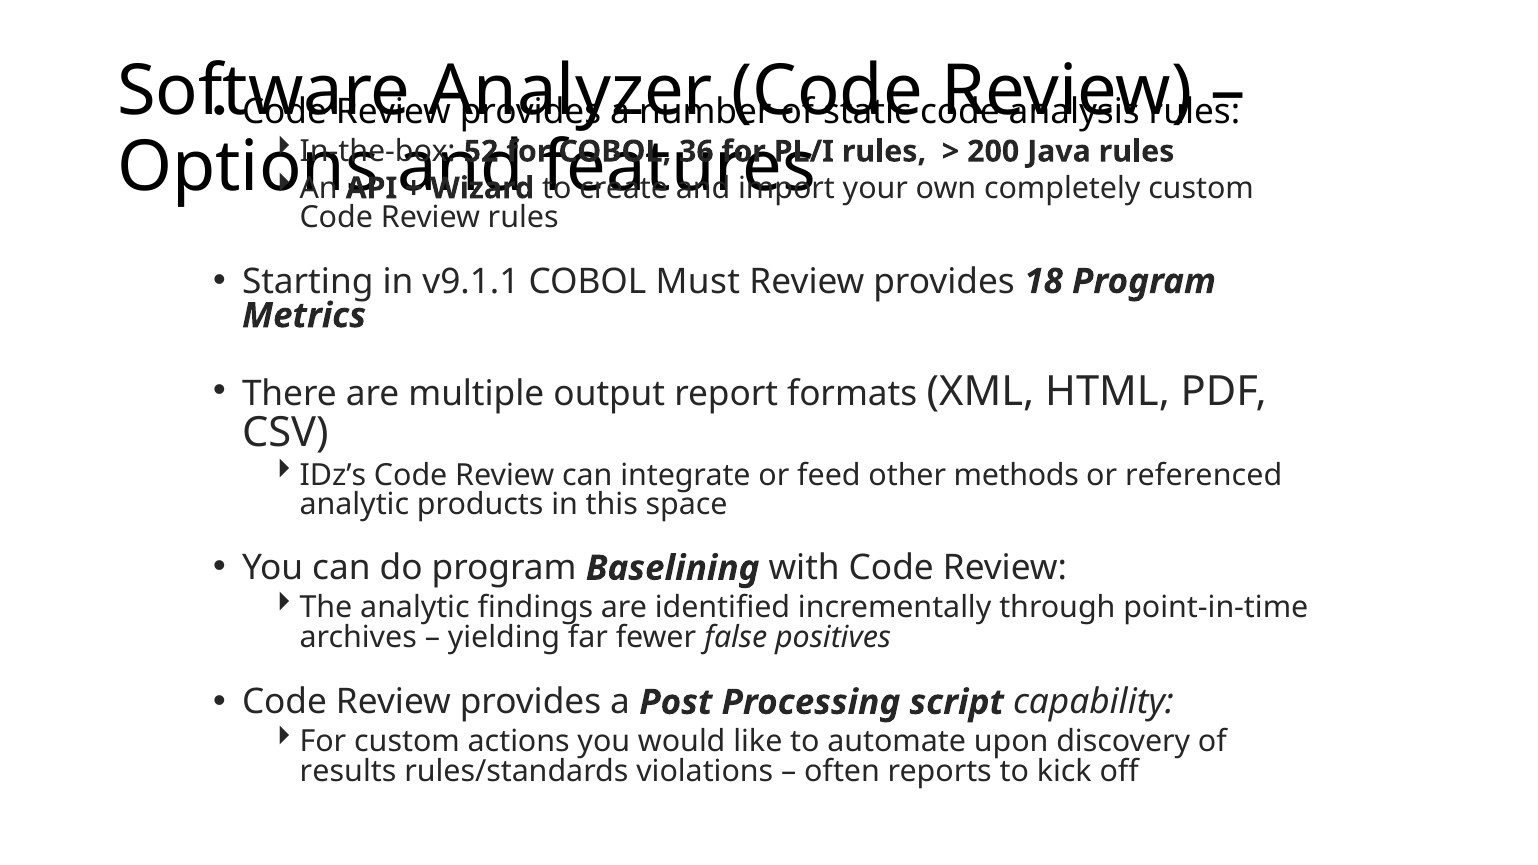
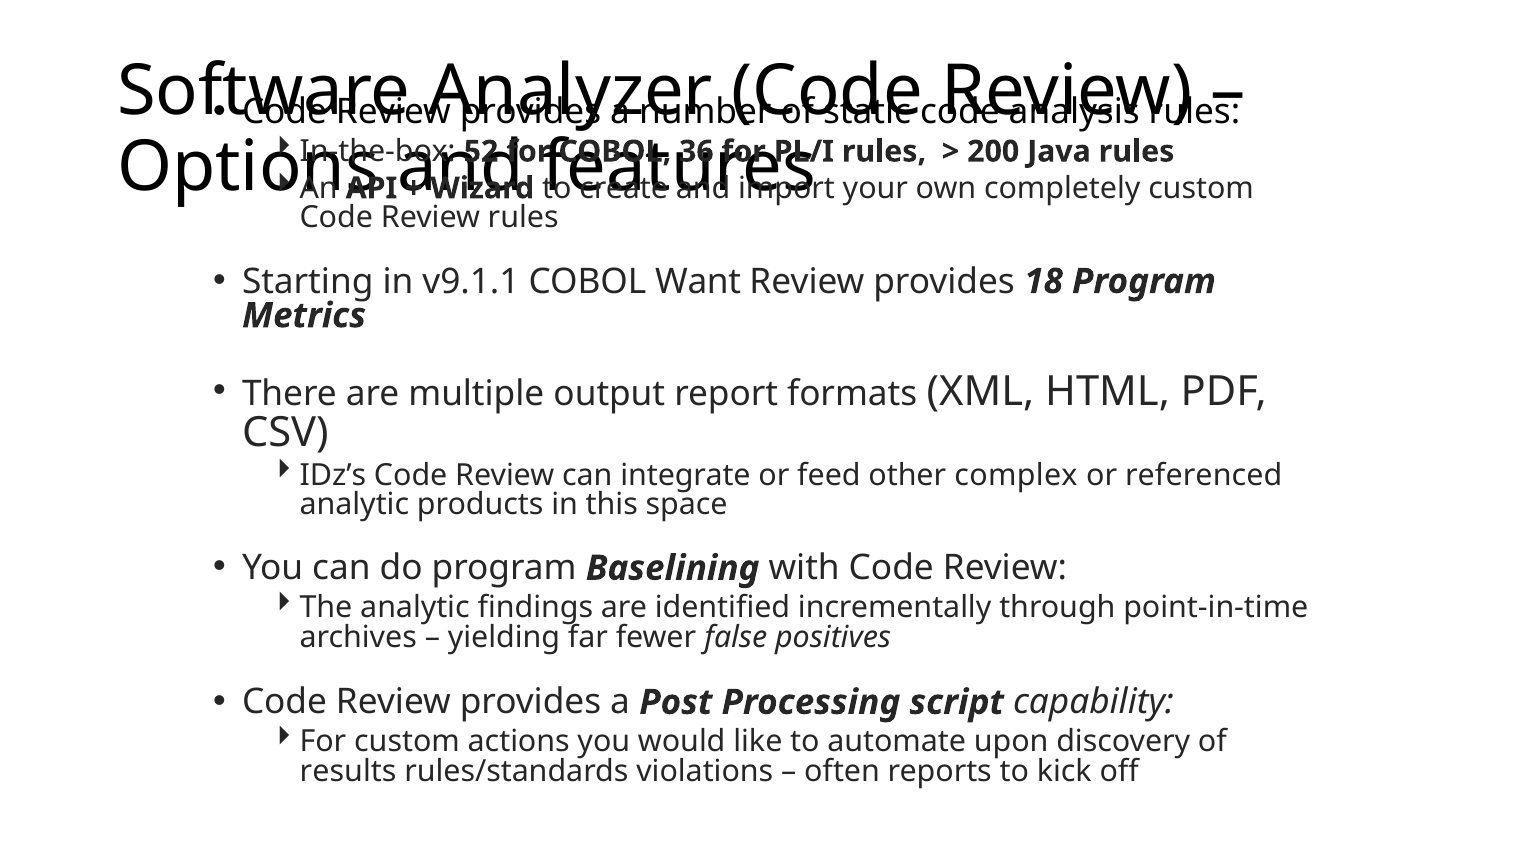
Must: Must -> Want (698, 281)
methods: methods -> complex (1016, 475)
